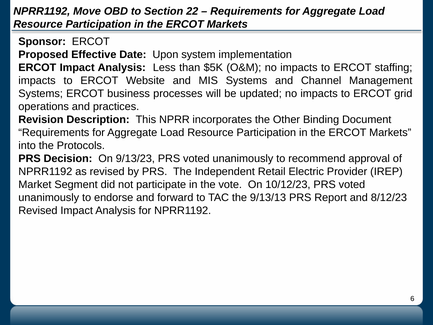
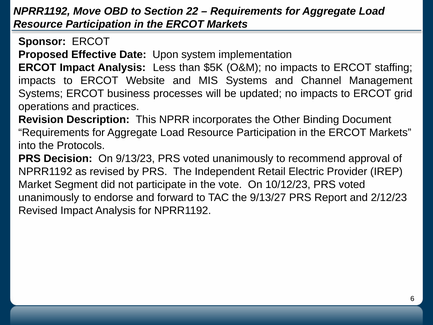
9/13/13: 9/13/13 -> 9/13/27 (268, 197)
8/12/23: 8/12/23 -> 2/12/23 (389, 197)
